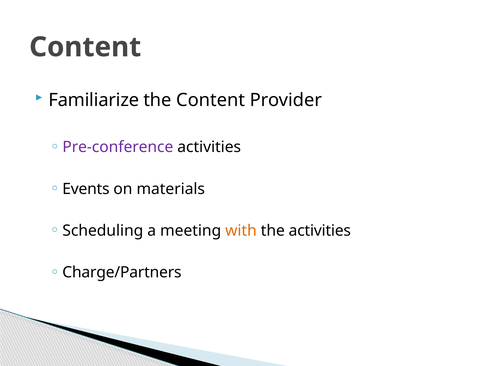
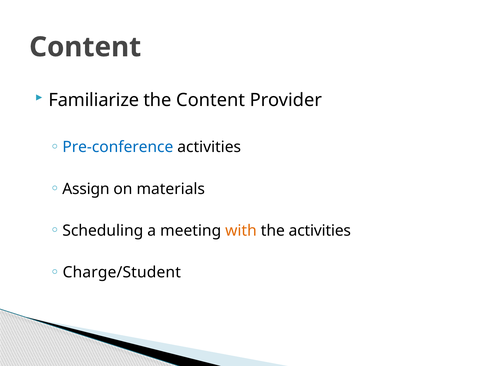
Pre-conference colour: purple -> blue (118, 147)
Events: Events -> Assign (86, 189)
Charge/Partners: Charge/Partners -> Charge/Student (122, 272)
